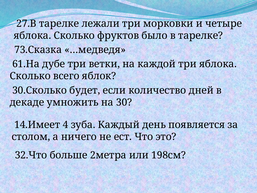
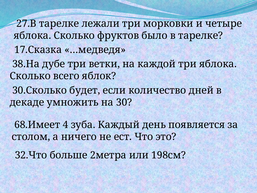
73.Сказка: 73.Сказка -> 17.Сказка (38, 50)
61.На: 61.На -> 38.На (26, 64)
14.Имеет: 14.Имеет -> 68.Имеет (37, 125)
